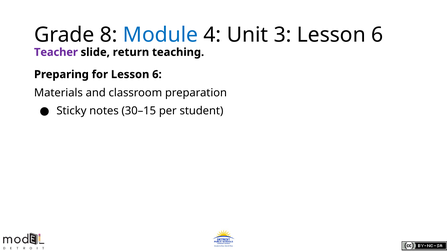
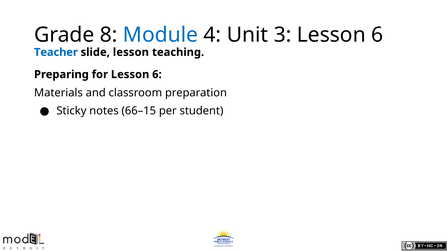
Teacher colour: purple -> blue (56, 52)
slide return: return -> lesson (131, 52)
30–15: 30–15 -> 66–15 (139, 111)
